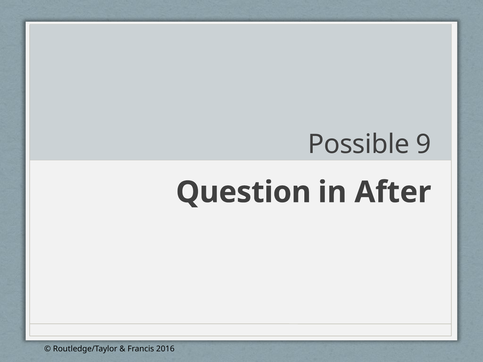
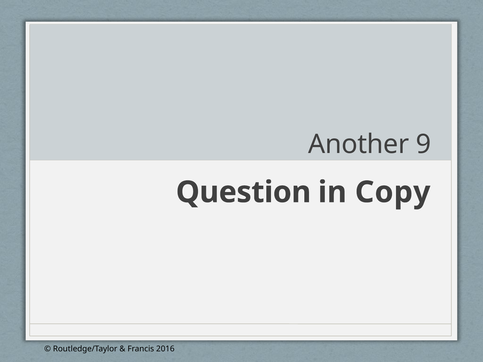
Possible: Possible -> Another (359, 144)
After: After -> Copy (393, 192)
